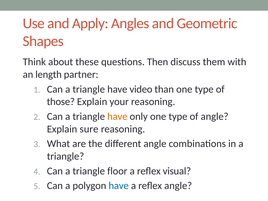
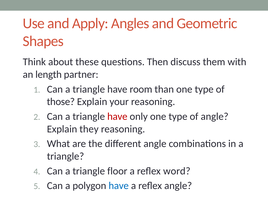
video: video -> room (141, 89)
have colour: orange -> red (117, 116)
sure: sure -> they (89, 129)
visual: visual -> word (177, 171)
